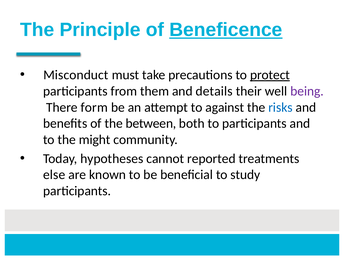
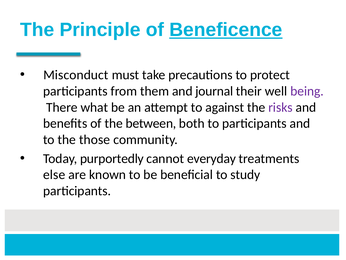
protect underline: present -> none (270, 75)
details: details -> journal (214, 91)
form: form -> what (94, 107)
risks colour: blue -> purple (280, 107)
might: might -> those (95, 139)
hypotheses: hypotheses -> purportedly (112, 158)
reported: reported -> everyday (212, 158)
